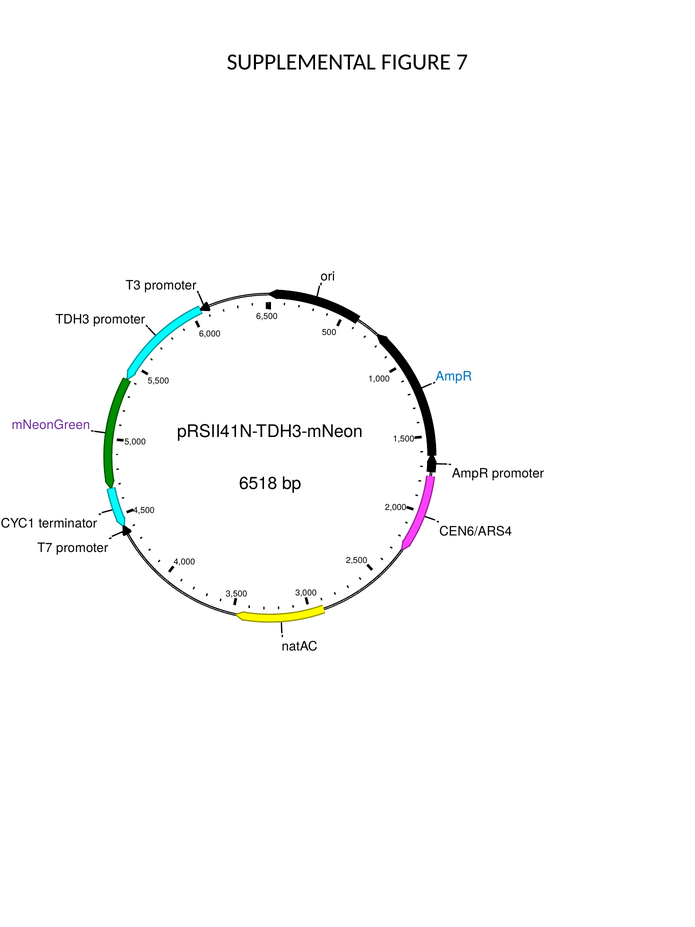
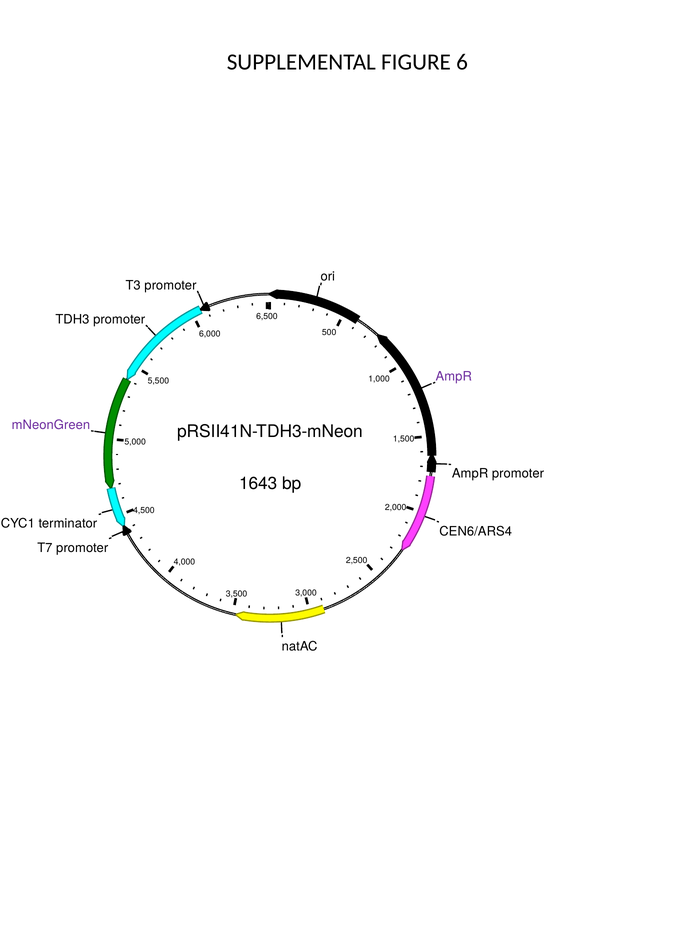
7: 7 -> 6 (462, 62)
AmpR colour: blue -> purple (454, 376)
6518: 6518 -> 1643 (258, 484)
